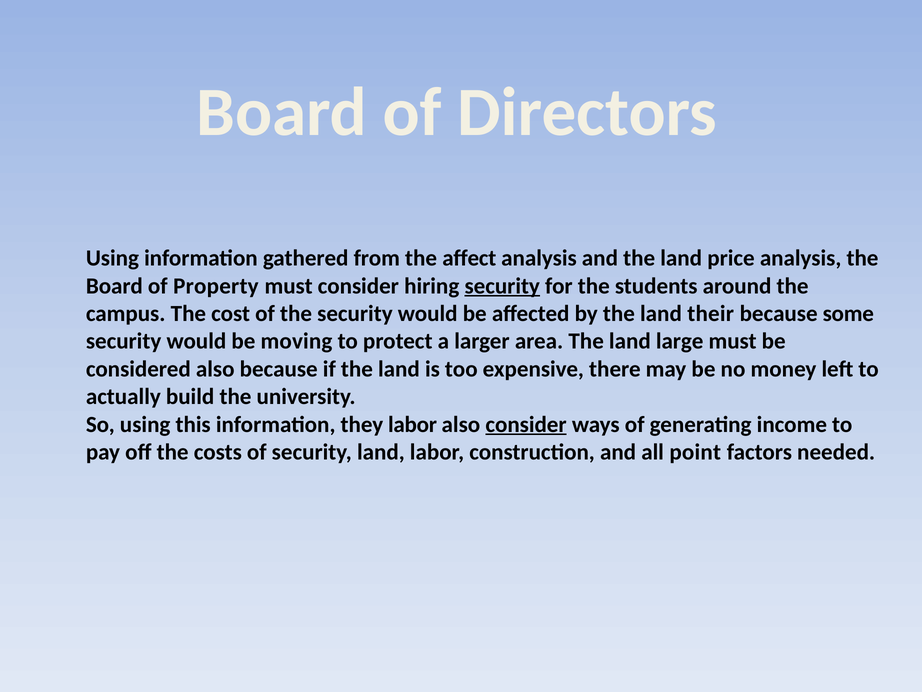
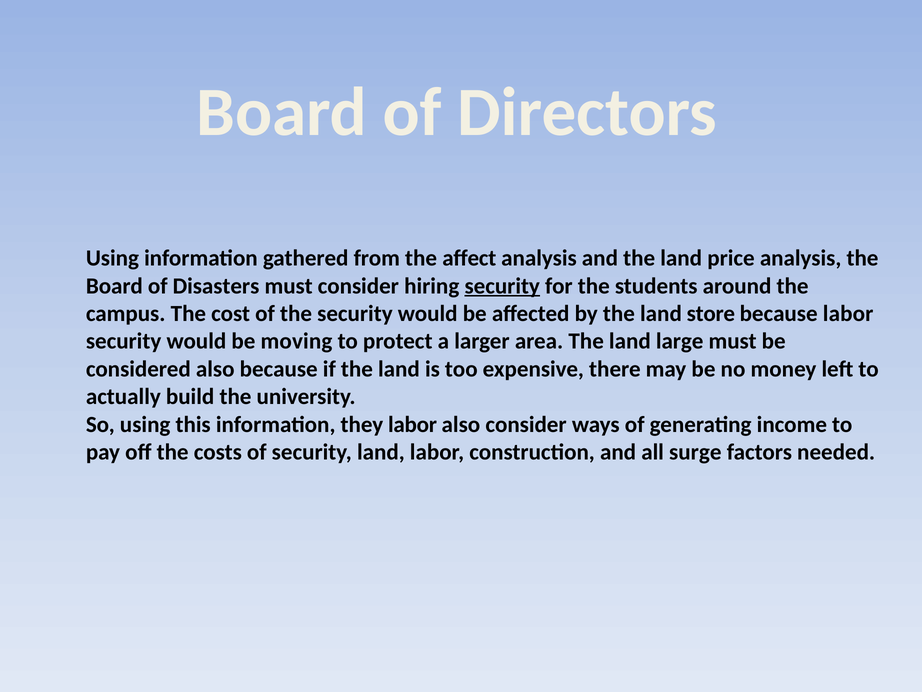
Property: Property -> Disasters (216, 286)
their: their -> store (711, 313)
because some: some -> labor (848, 313)
consider underline: present -> none (526, 424)
point: point -> surge (695, 452)
